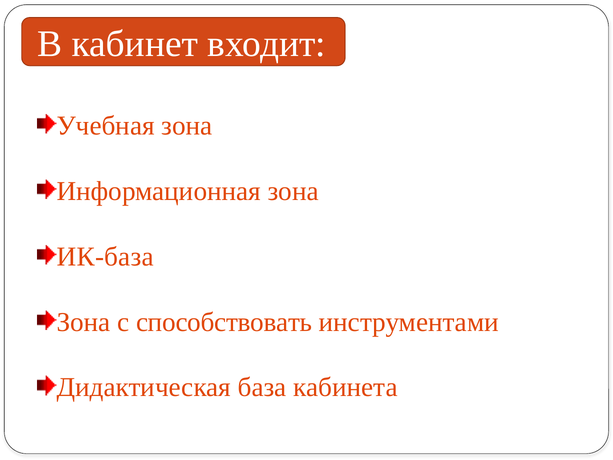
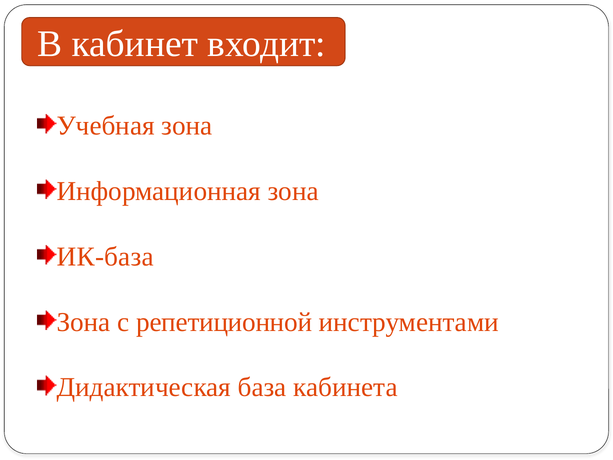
способствовать: способствовать -> репетиционной (224, 322)
